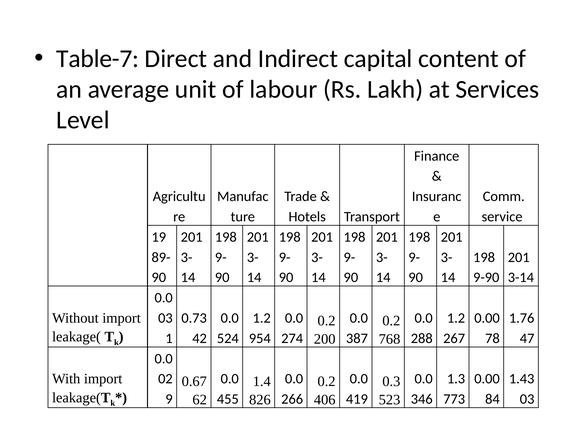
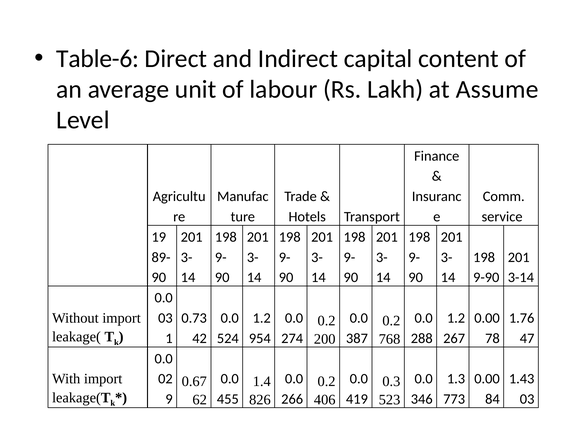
Table-7: Table-7 -> Table-6 (98, 59)
Services: Services -> Assume (497, 89)
